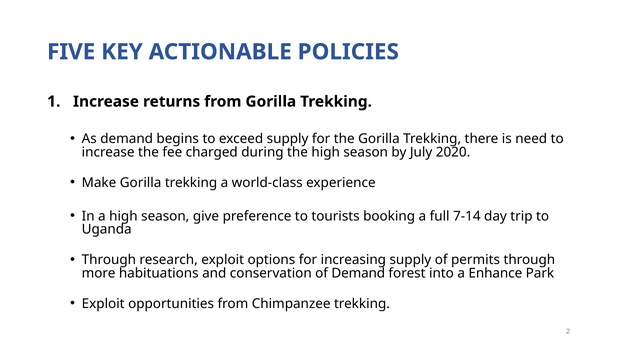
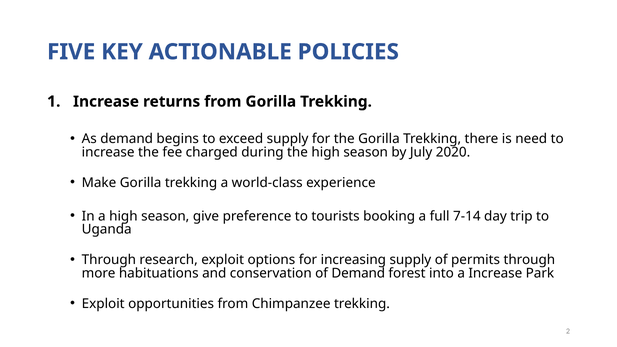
a Enhance: Enhance -> Increase (495, 273)
